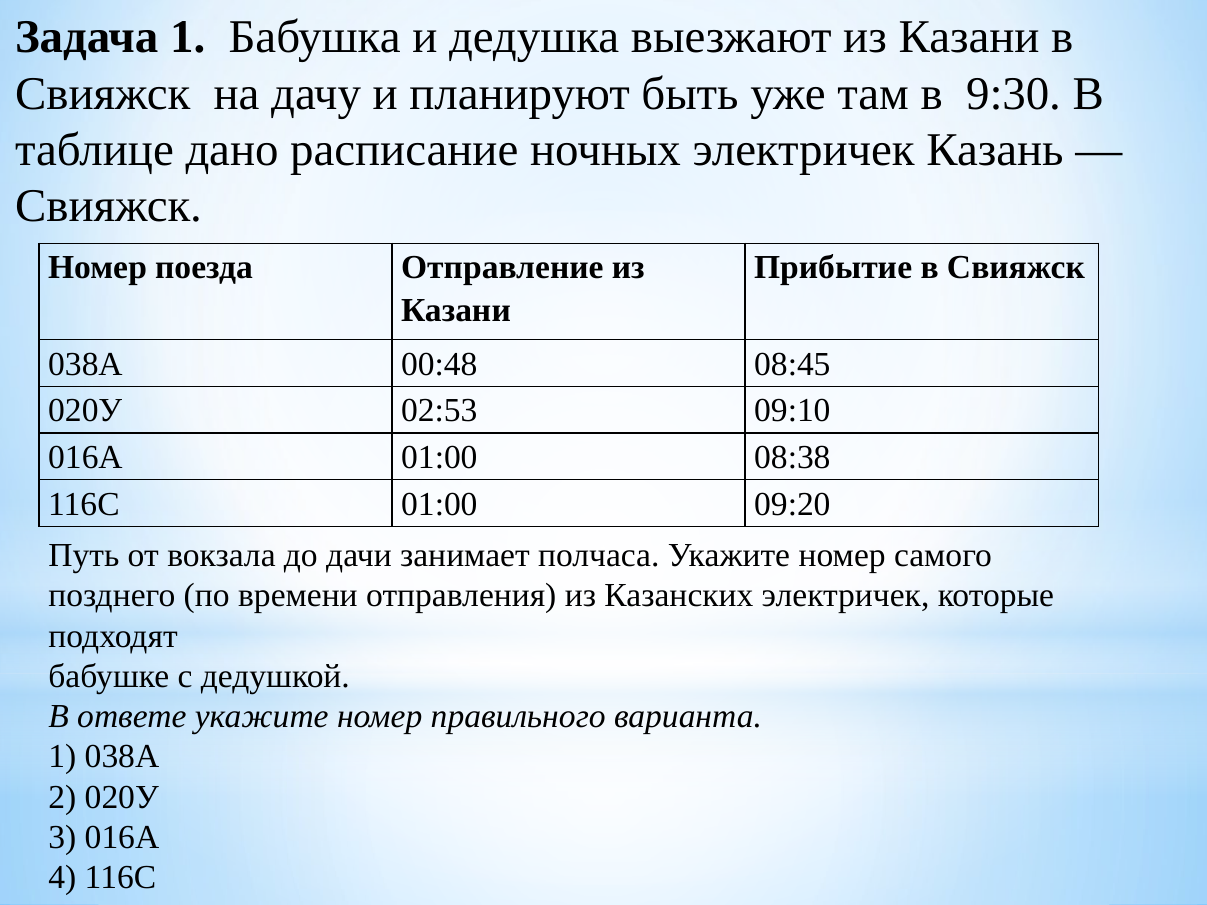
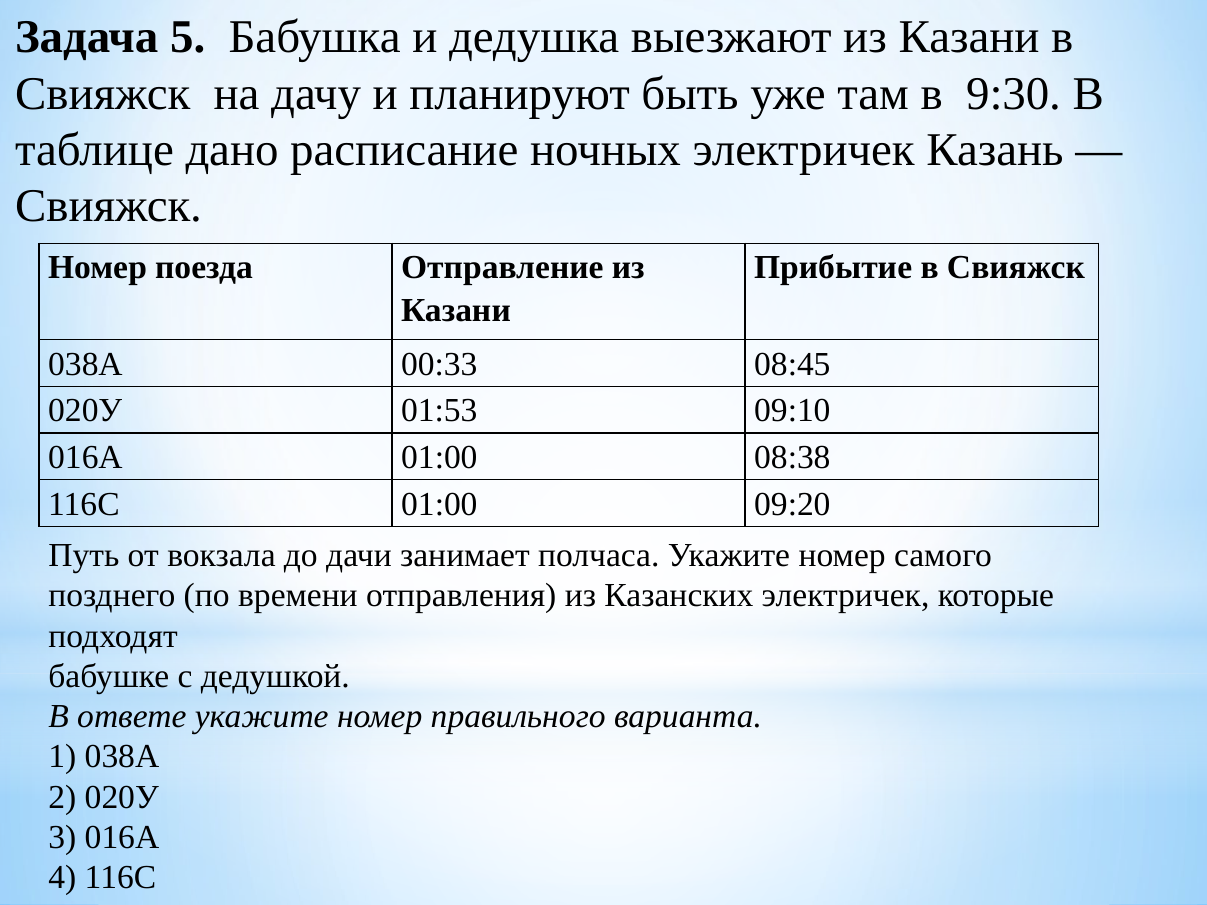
Задача 1: 1 -> 5 (188, 37)
00:48: 00:48 -> 00:33 (439, 364)
02:53: 02:53 -> 01:53 (439, 411)
